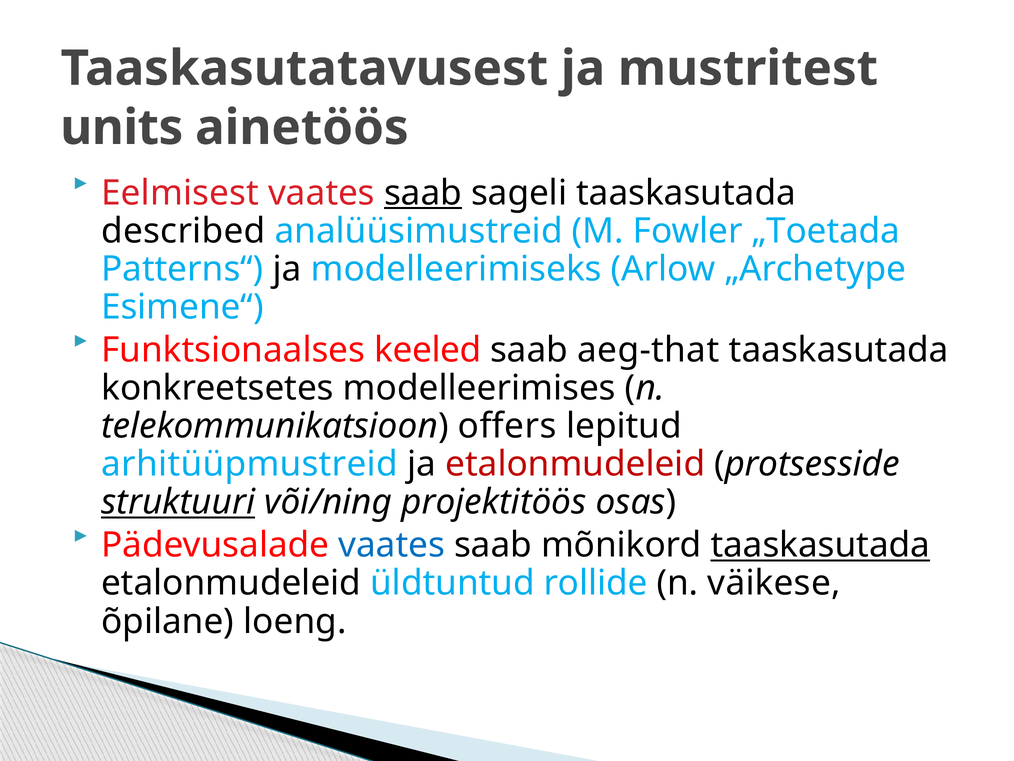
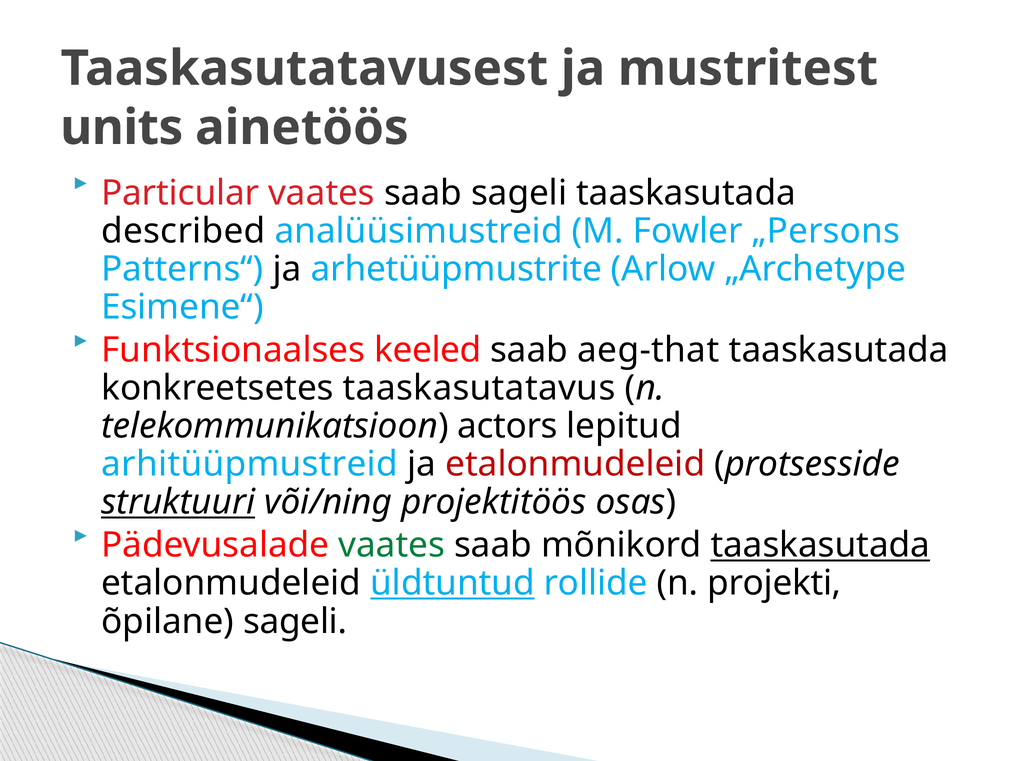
Eelmisest: Eelmisest -> Particular (180, 193)
saab underline: present -> none (423, 193)
„Toetada: „Toetada -> „Persons (826, 231)
modelleerimiseks: modelleerimiseks -> arhetüüpmustrite (456, 269)
modelleerimises: modelleerimises -> taaskasutatavus (479, 388)
offers: offers -> actors (508, 426)
vaates colour: blue -> green (392, 545)
üldtuntud underline: none -> present (453, 583)
väikese: väikese -> projekti (774, 583)
õpilane loeng: loeng -> sageli (295, 621)
